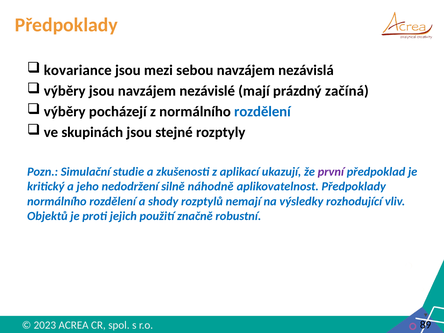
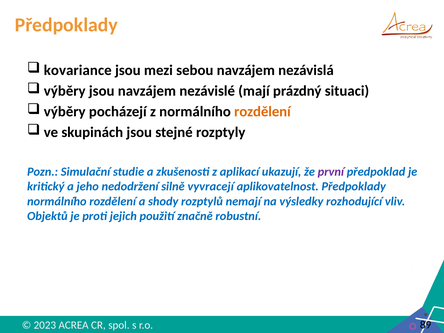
začíná: začíná -> situaci (347, 91)
rozdělení colour: blue -> orange (262, 112)
náhodně: náhodně -> vyvracejí (211, 187)
